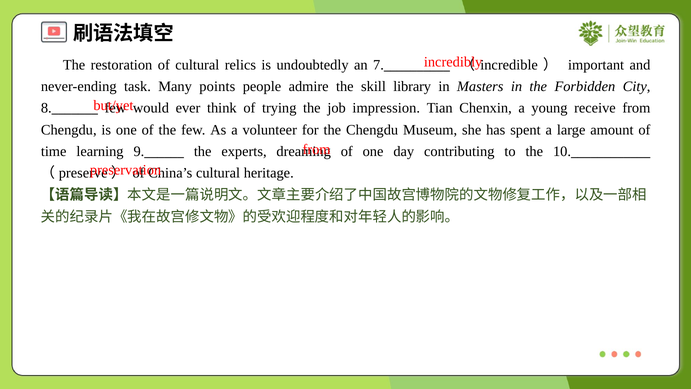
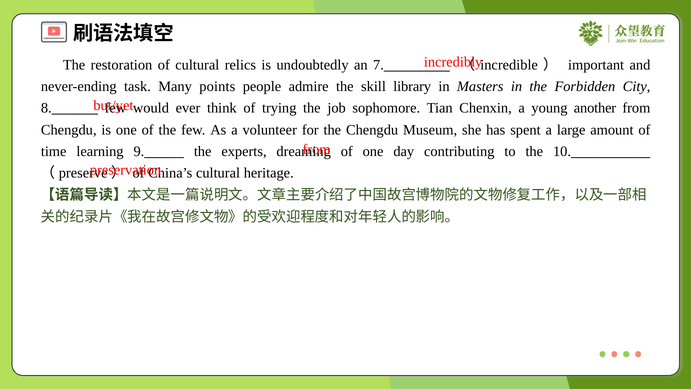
impression: impression -> sophomore (386, 108)
receive: receive -> another (595, 108)
